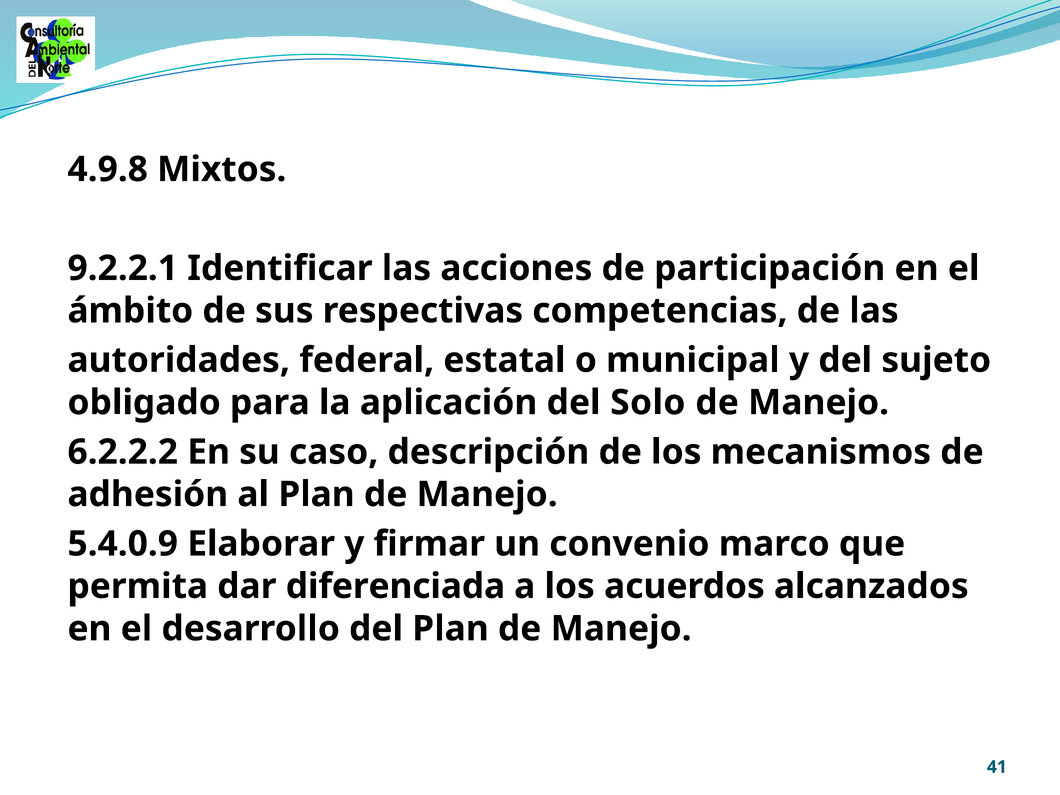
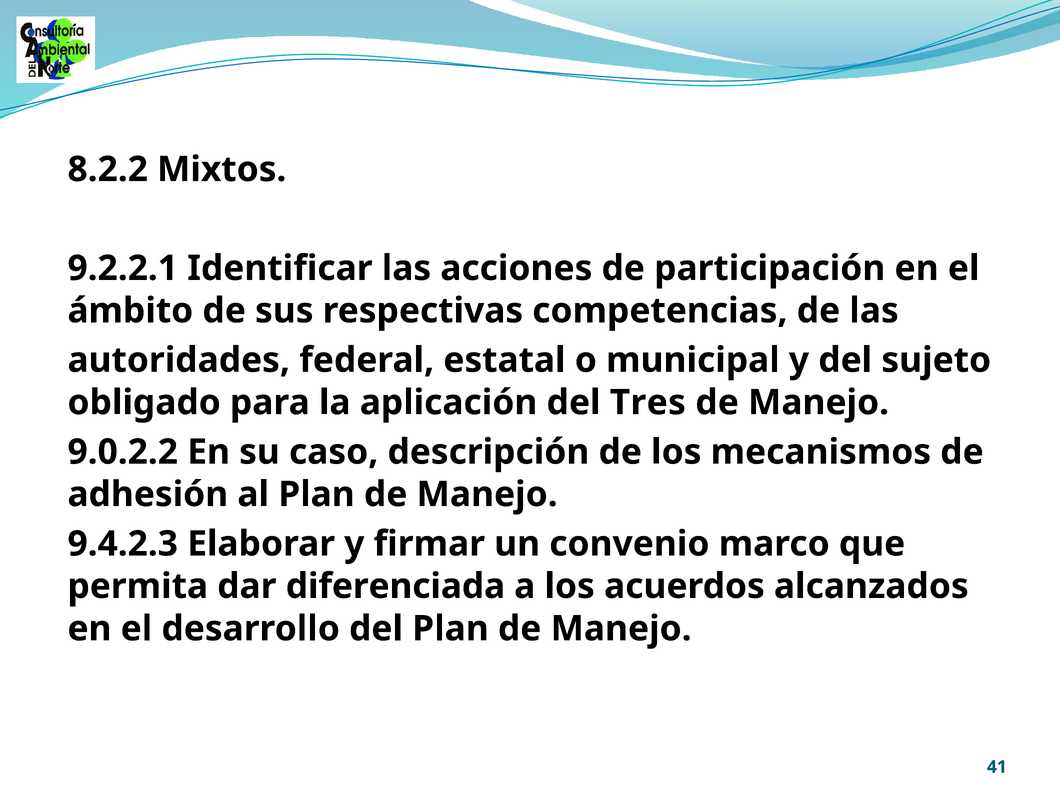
4.9.8: 4.9.8 -> 8.2.2 (108, 169)
Solo: Solo -> Tres (648, 403)
6.2.2.2: 6.2.2.2 -> 9.0.2.2 (123, 452)
5.4.0.9: 5.4.0.9 -> 9.4.2.3 (123, 544)
